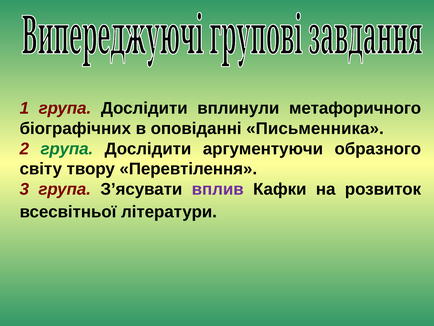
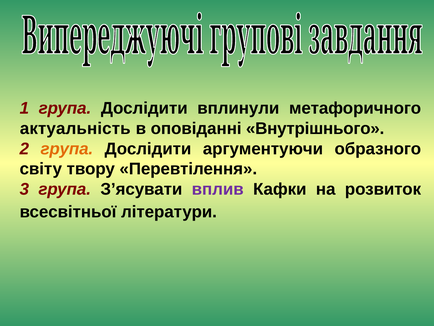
біографічних: біографічних -> актуальність (75, 128)
Письменника: Письменника -> Внутрішнього (315, 128)
група colour: green -> orange (67, 149)
